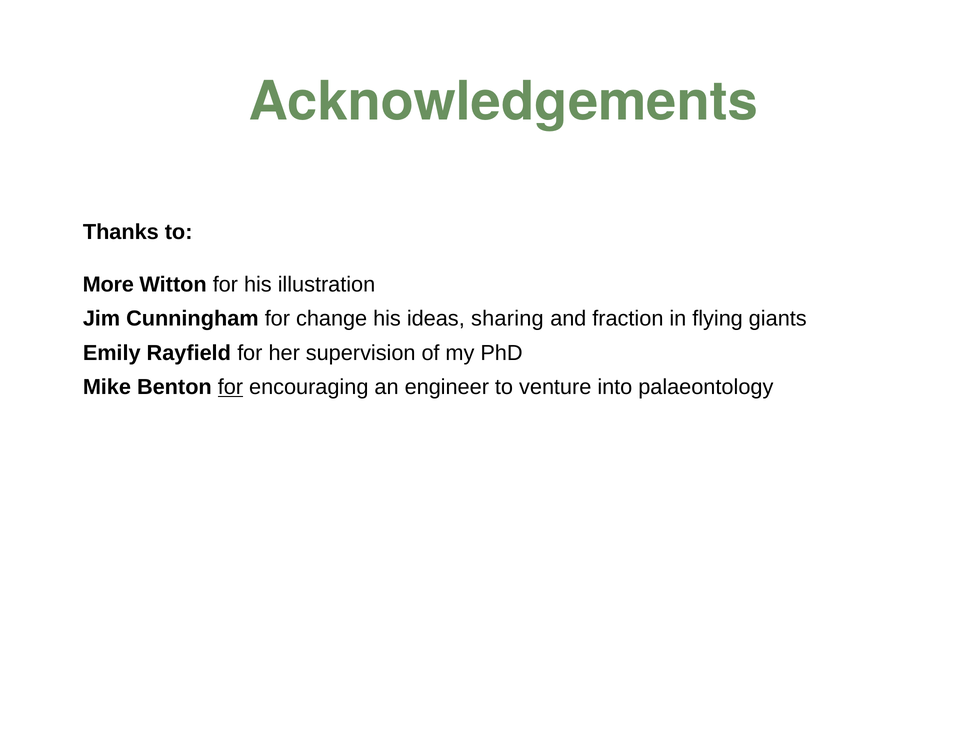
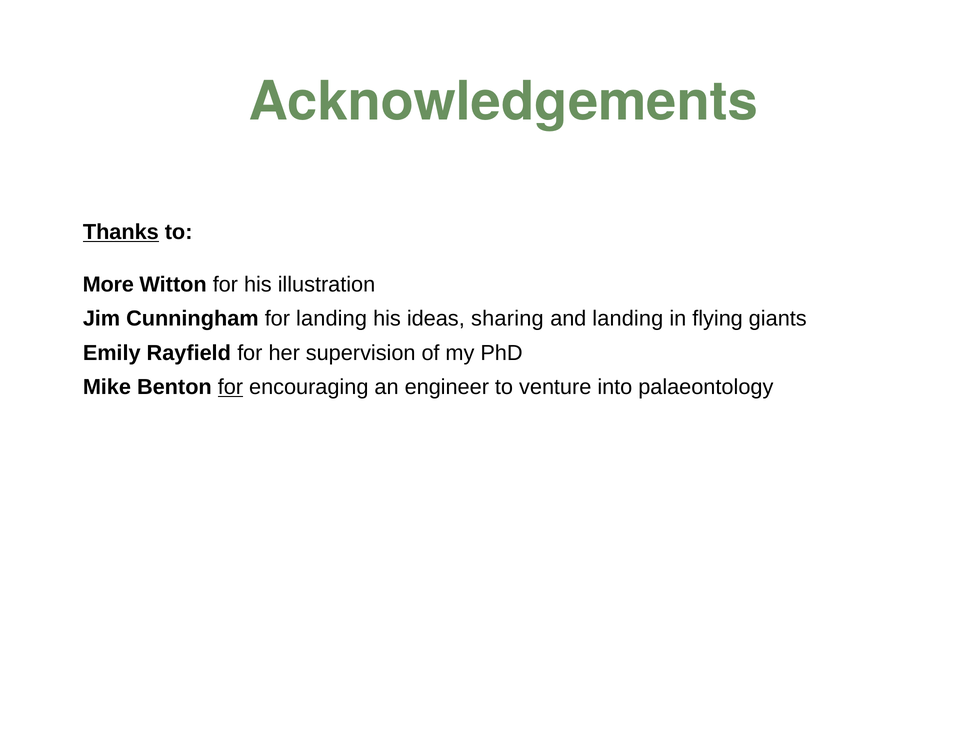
Thanks underline: none -> present (121, 232)
for change: change -> landing (332, 319)
and fraction: fraction -> landing (628, 319)
